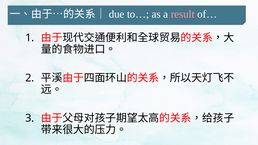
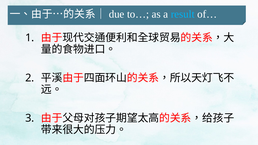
result colour: pink -> light blue (183, 14)
